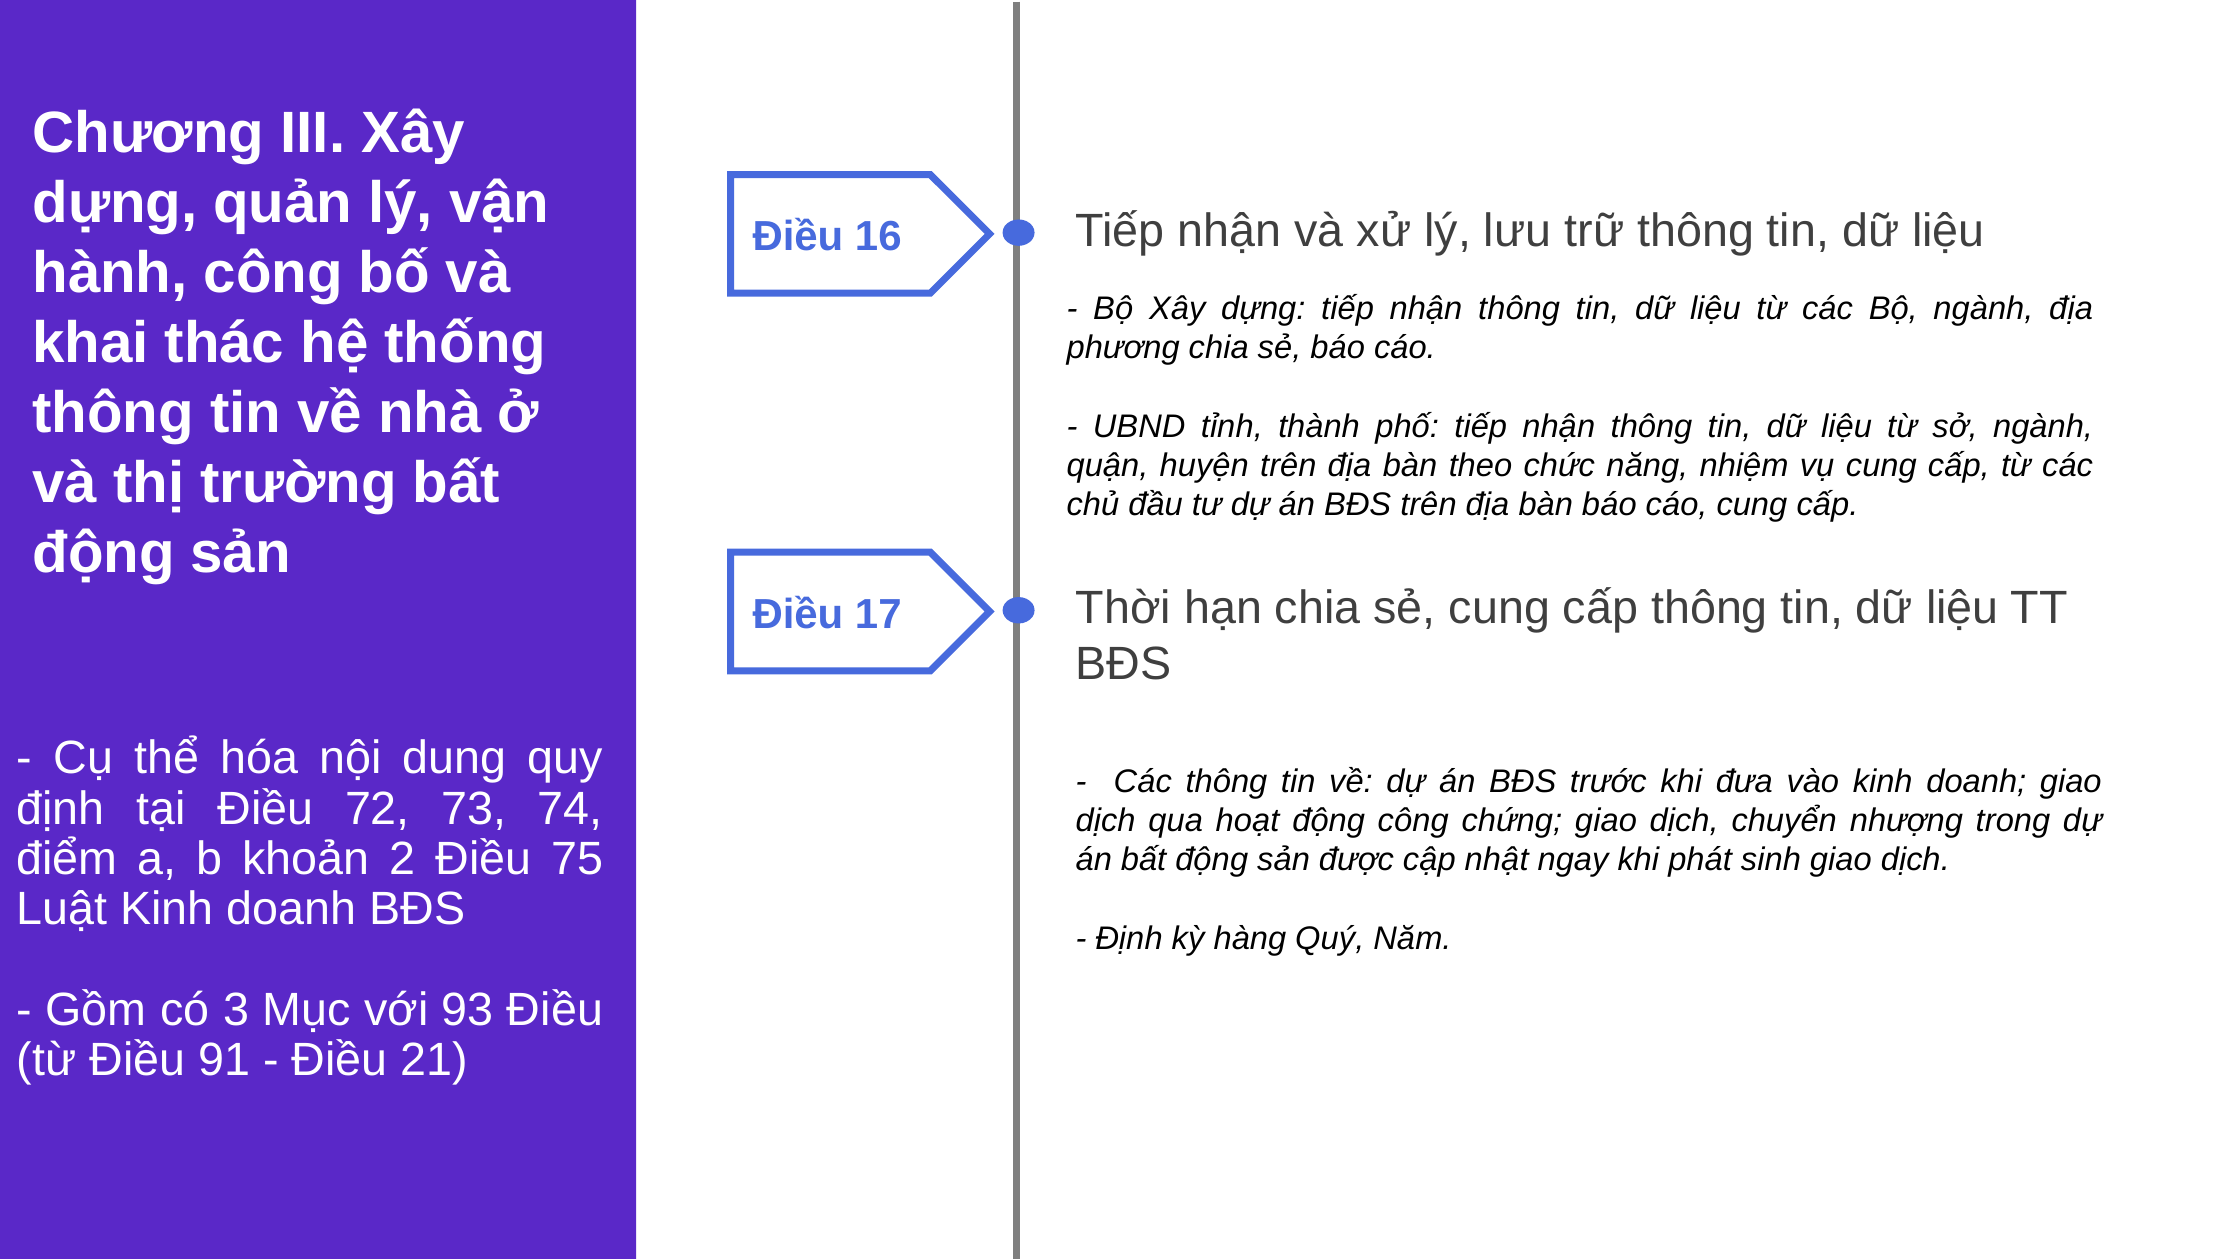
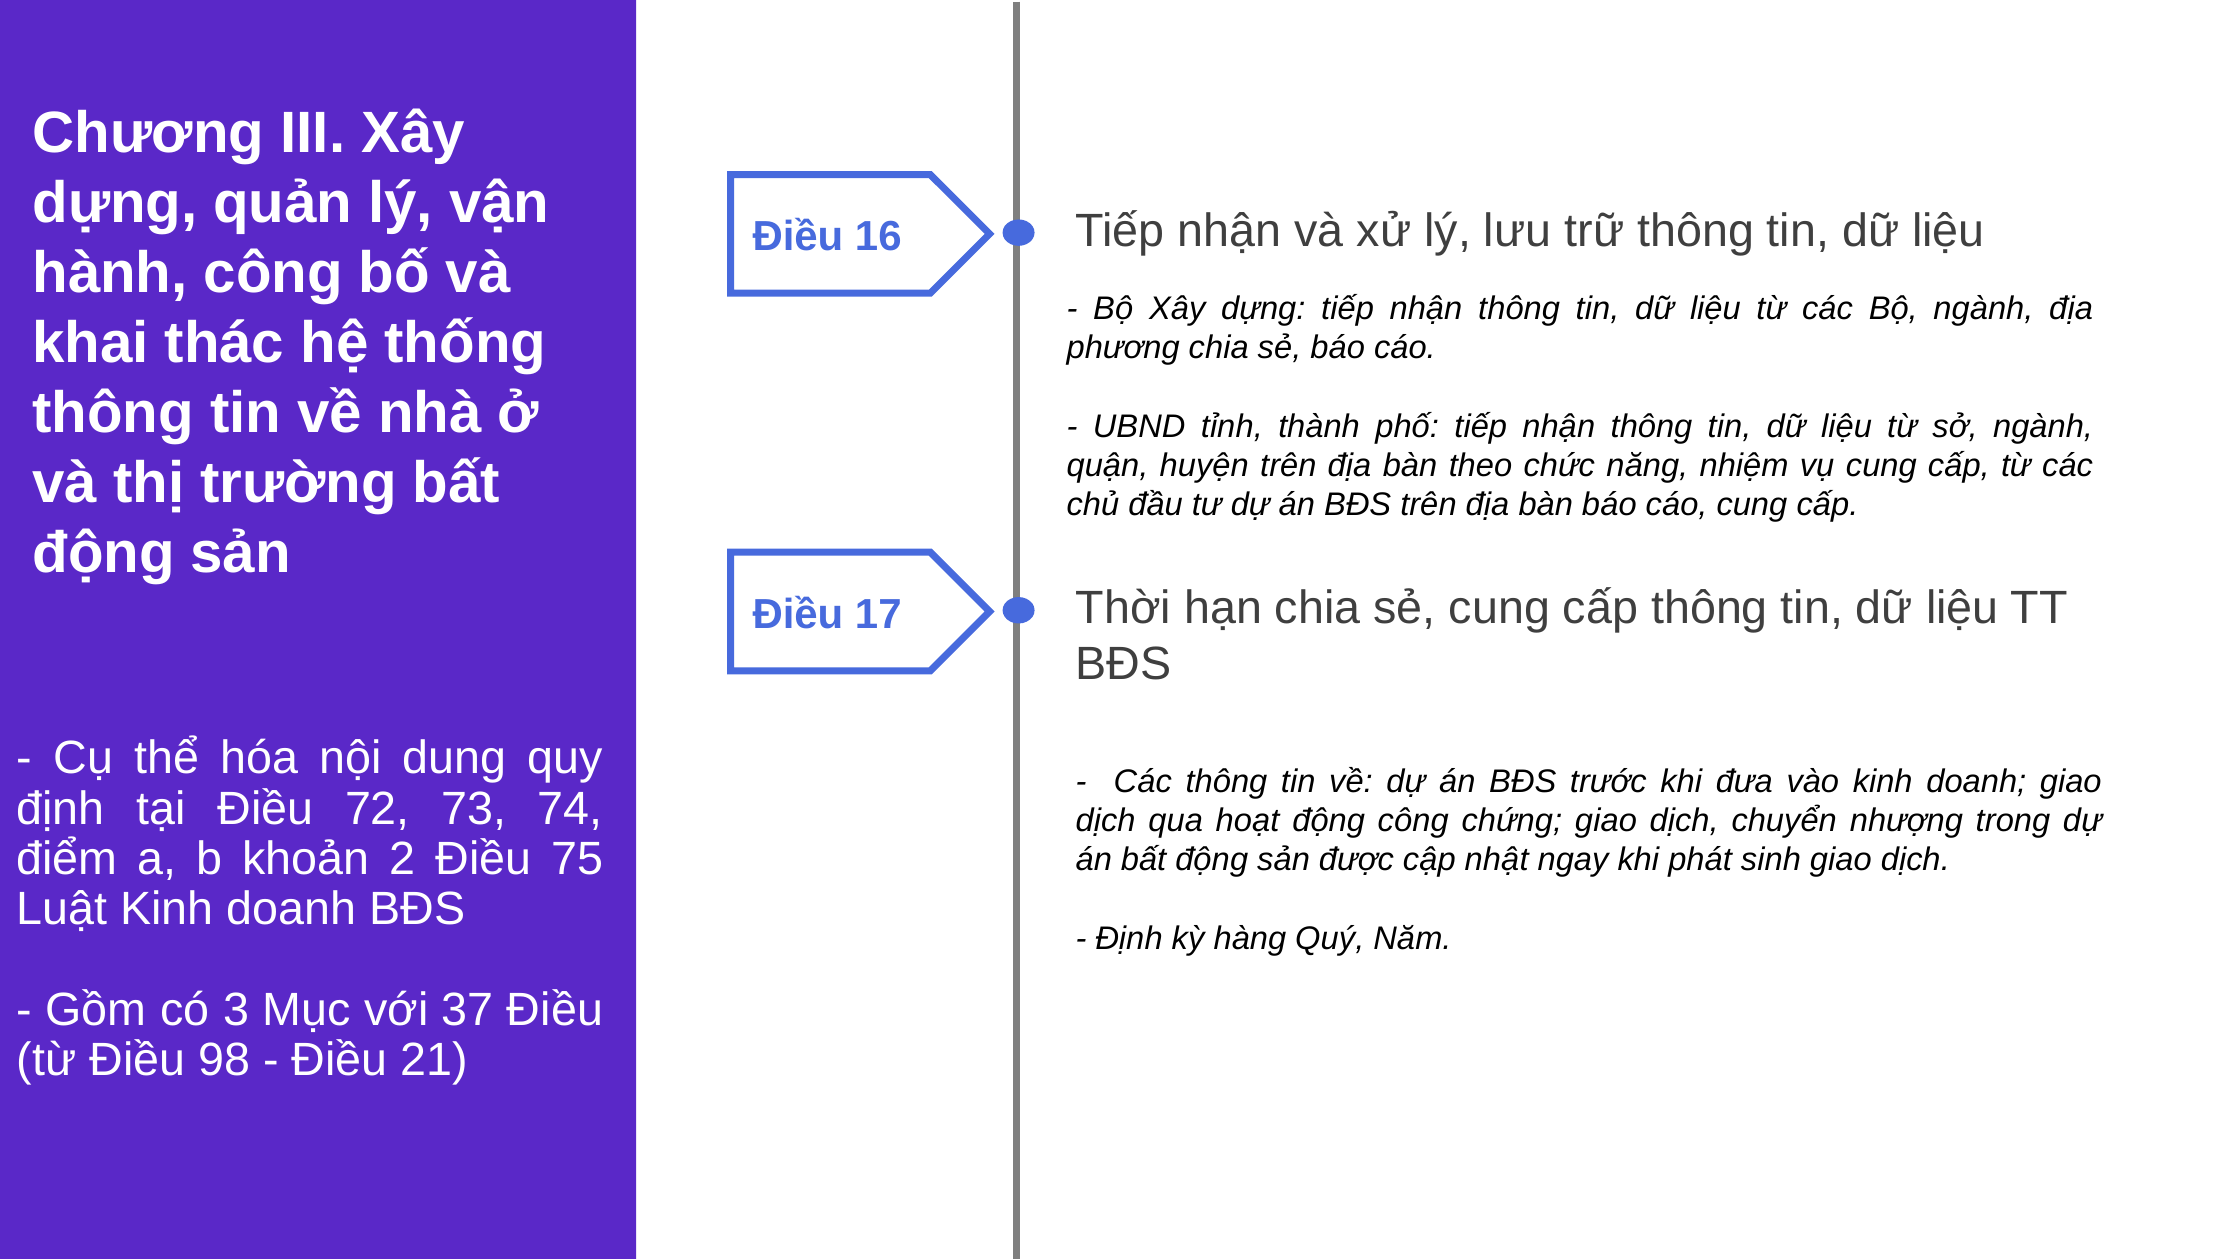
93: 93 -> 37 (468, 1010)
91: 91 -> 98 (224, 1060)
